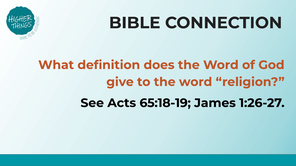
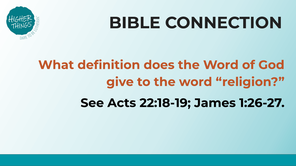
65:18-19: 65:18-19 -> 22:18-19 (165, 103)
